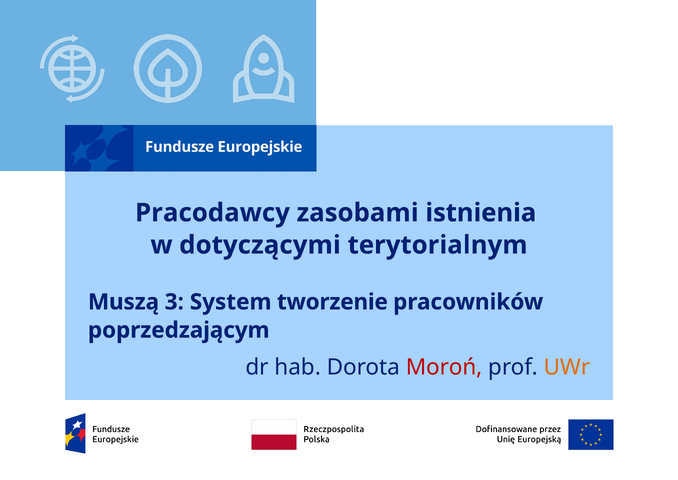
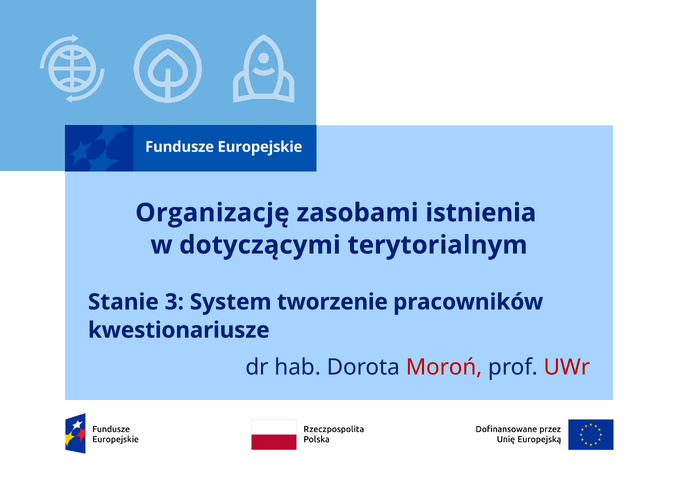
Pracodawcy: Pracodawcy -> Organizację (212, 213)
Muszą: Muszą -> Stanie (123, 302)
poprzedzającym: poprzedzającym -> kwestionariusze (179, 330)
UWr colour: orange -> red (567, 367)
